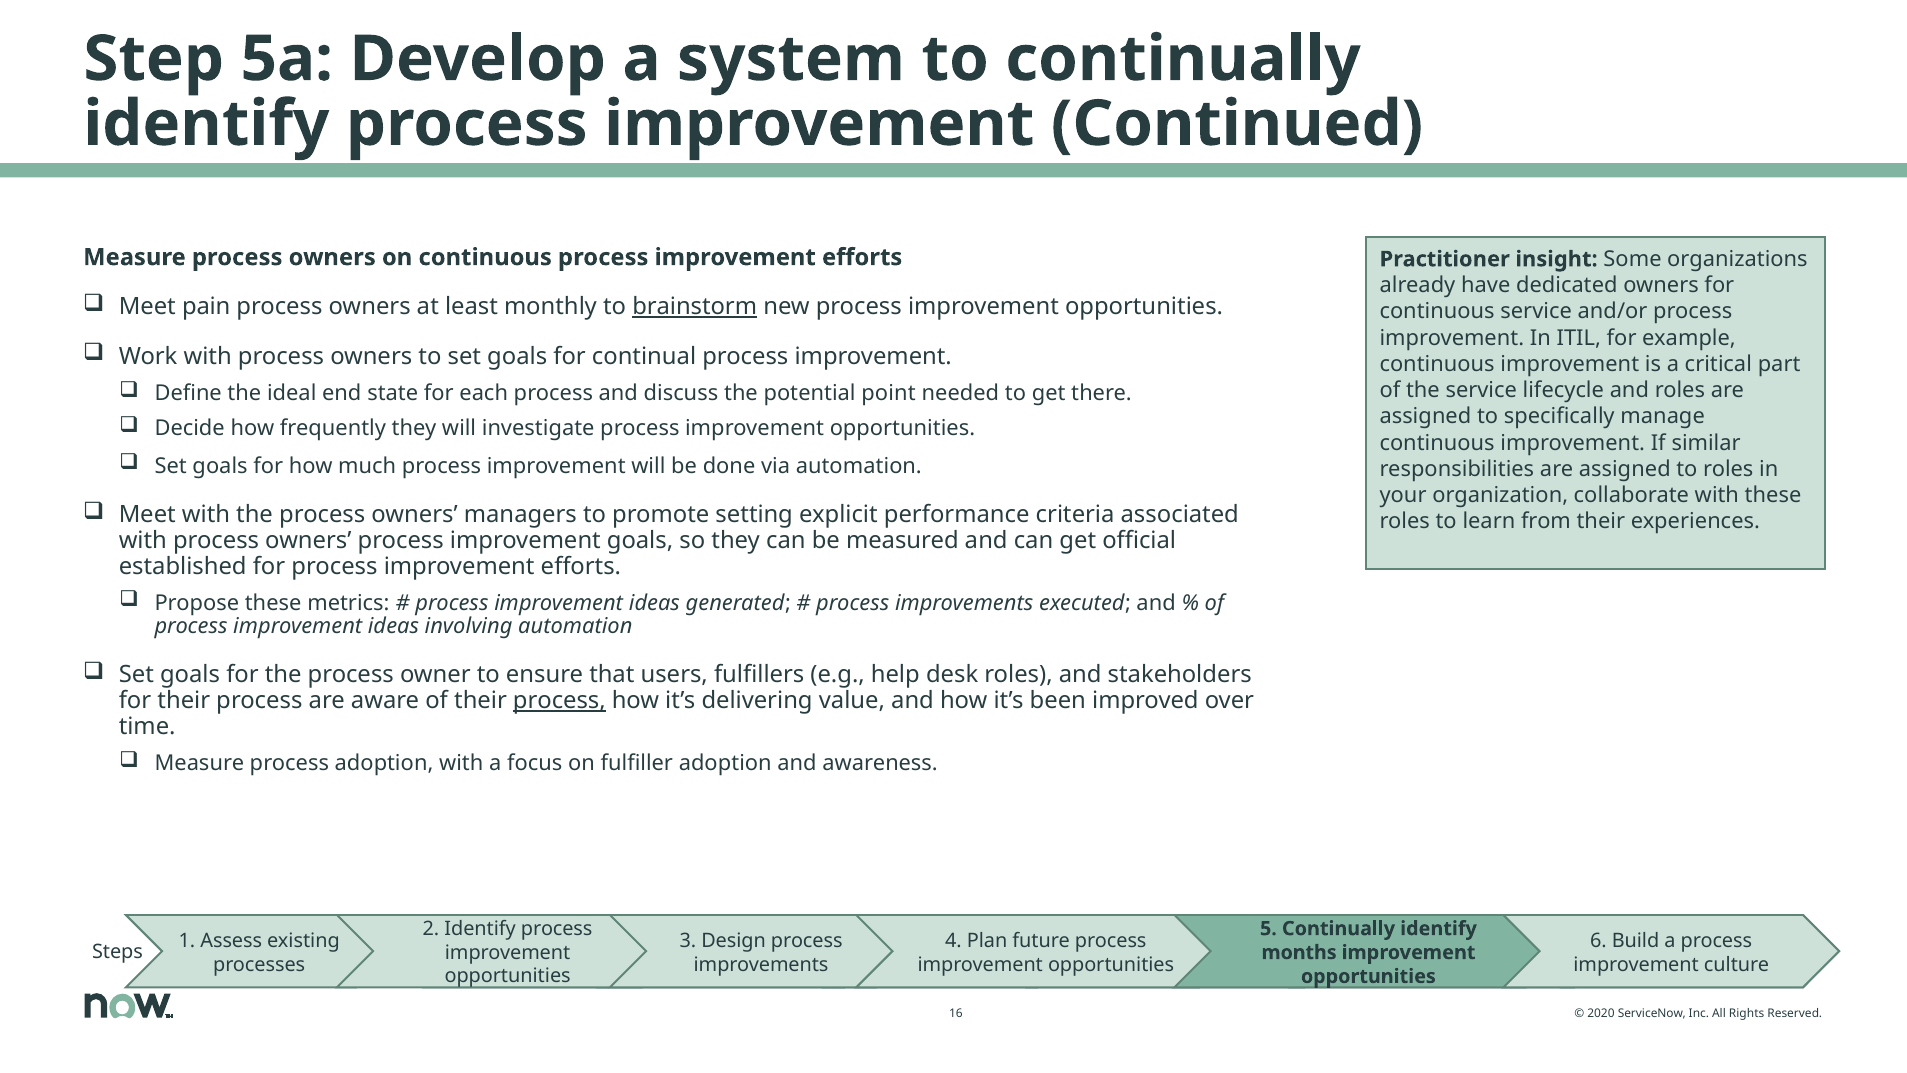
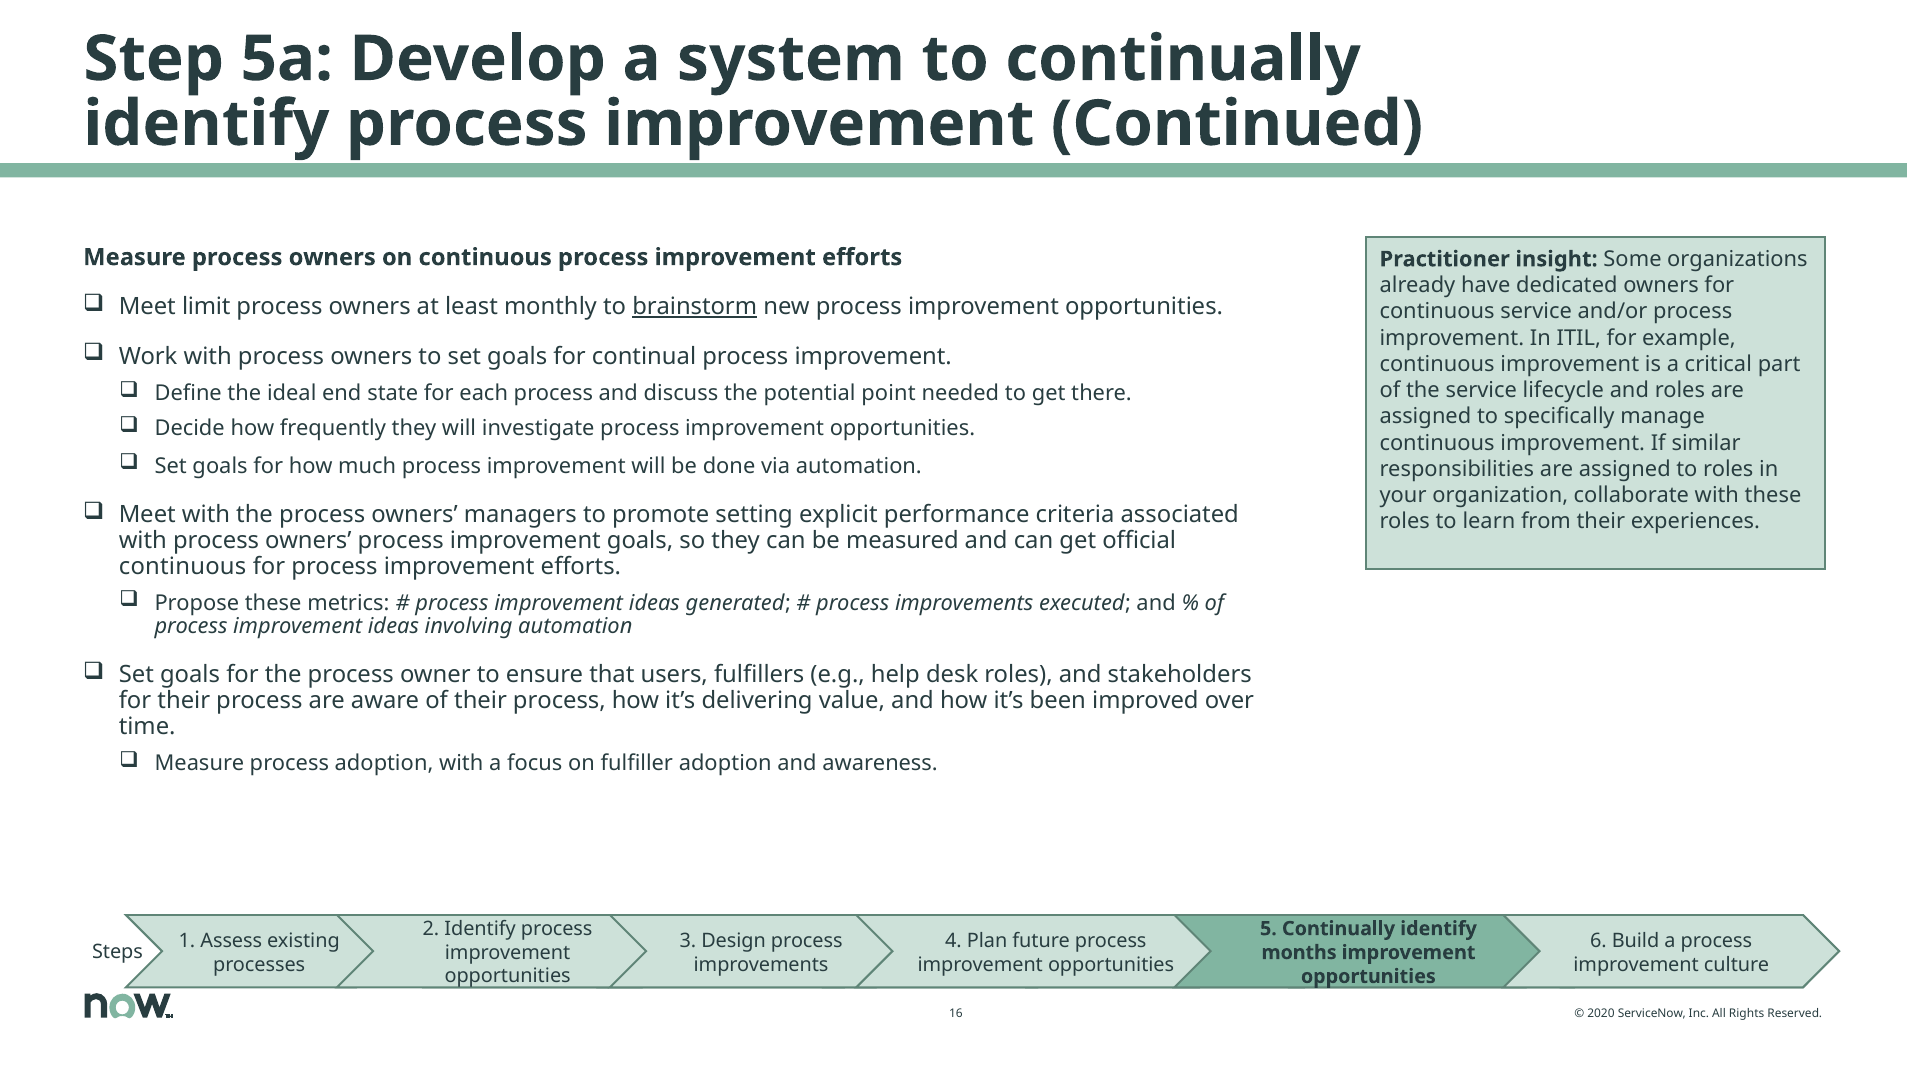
pain: pain -> limit (206, 307)
established: established -> continuous (183, 566)
process underline: present -> none (559, 701)
